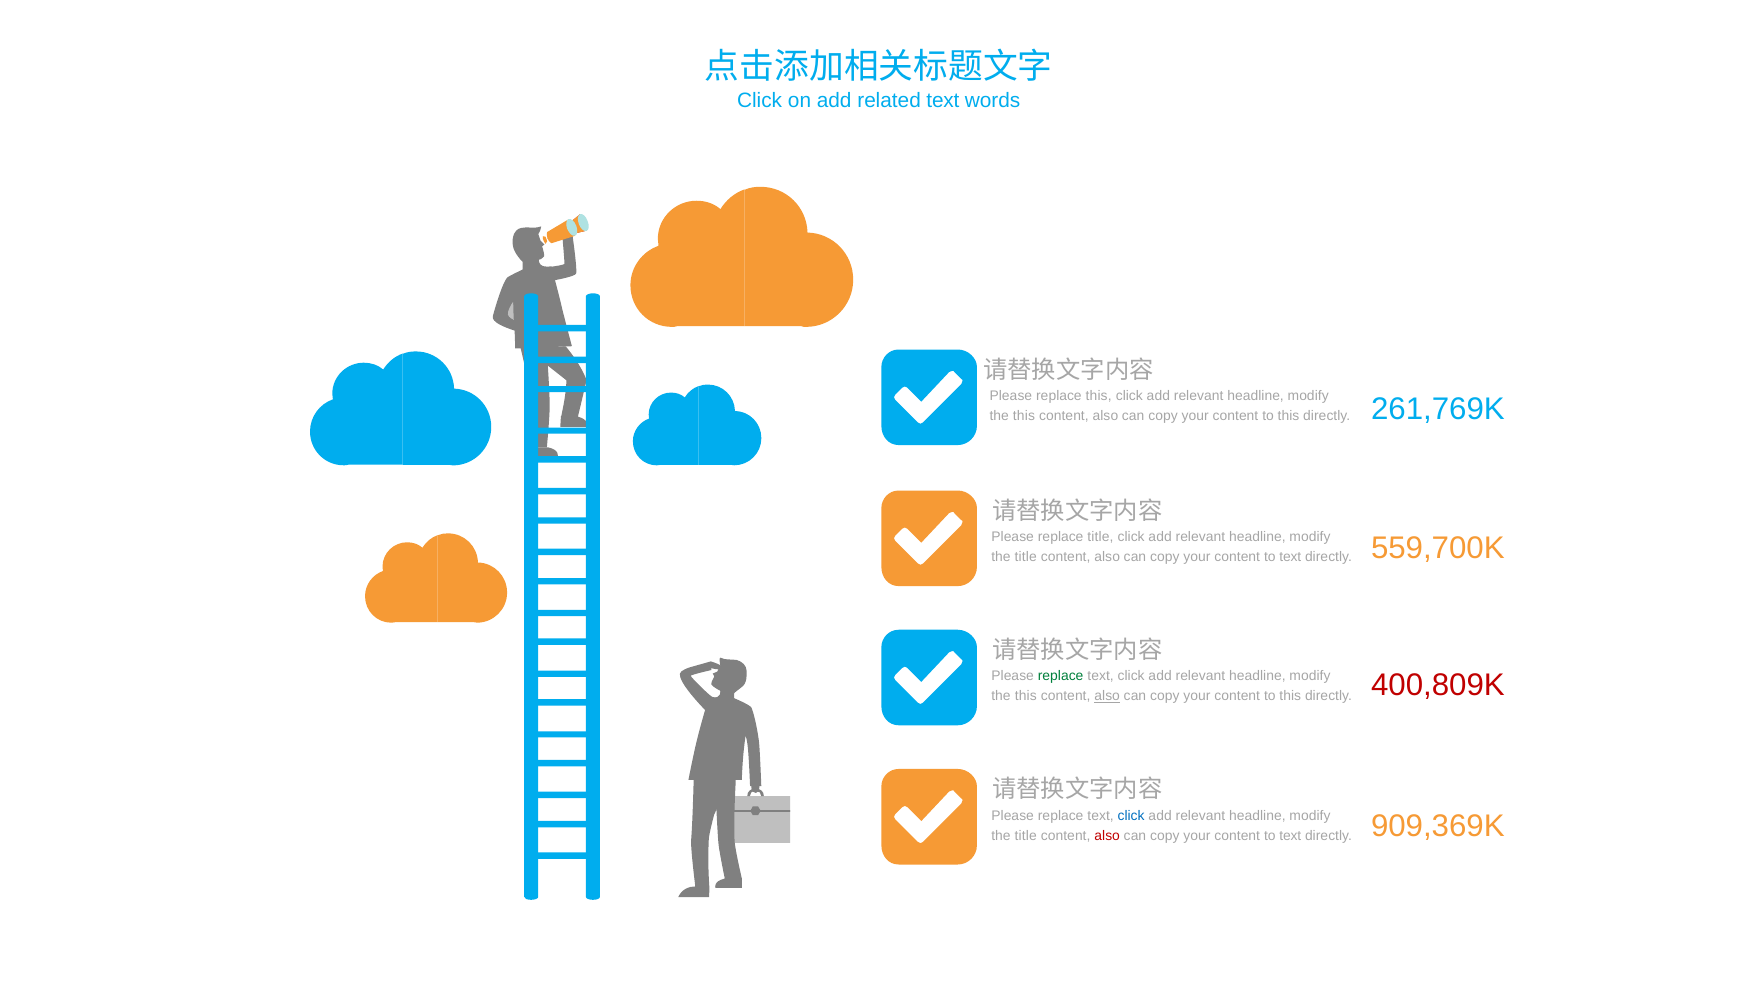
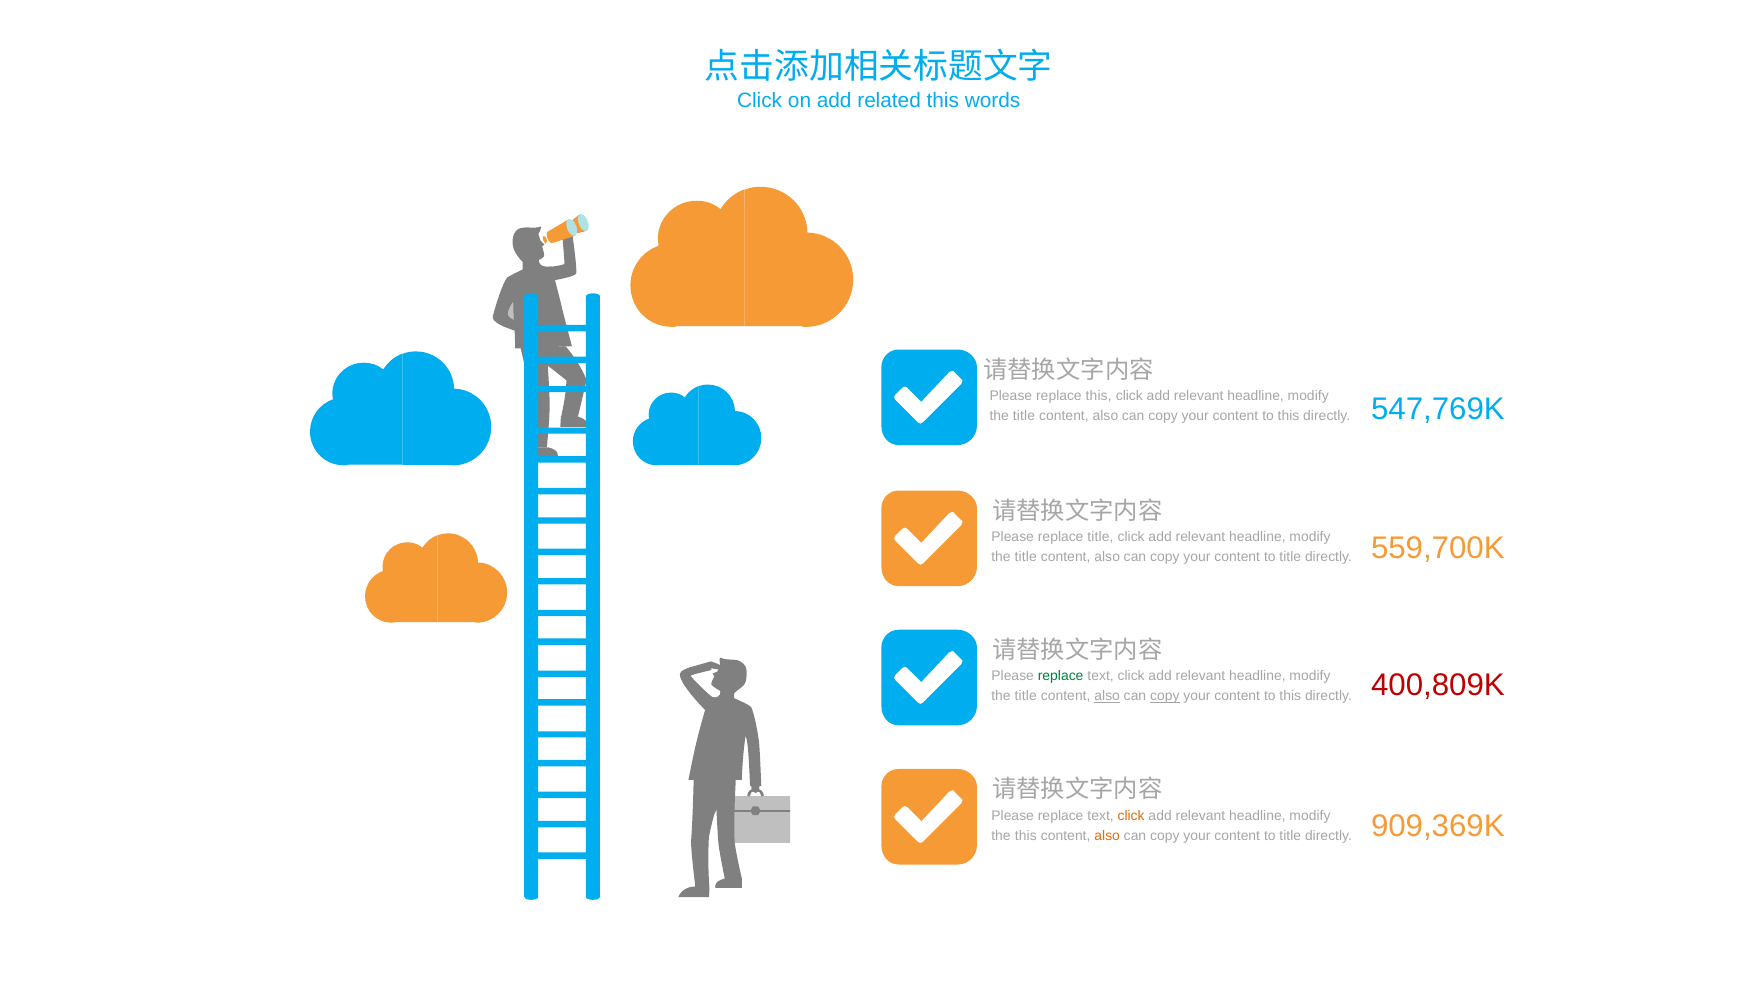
related text: text -> this (943, 100)
this: this -> title (1024, 416)
261,769K: 261,769K -> 547,769K (1438, 409)
text: text -> title (1290, 557)
this: this -> title (1026, 696)
copy underline: none -> present (1165, 696)
click colour: blue -> orange (1131, 815)
title: title -> this (1026, 835)
also colour: red -> orange (1107, 835)
text: text -> title (1290, 835)
